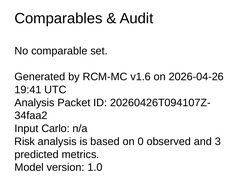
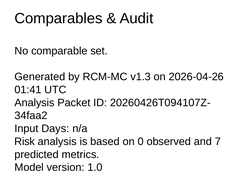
v1.6: v1.6 -> v1.3 (141, 77)
19:41: 19:41 -> 01:41 (28, 89)
Carlo: Carlo -> Days (55, 128)
3: 3 -> 7 (218, 141)
